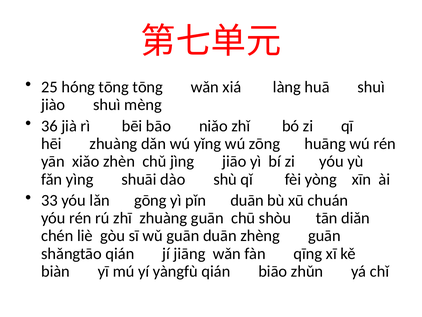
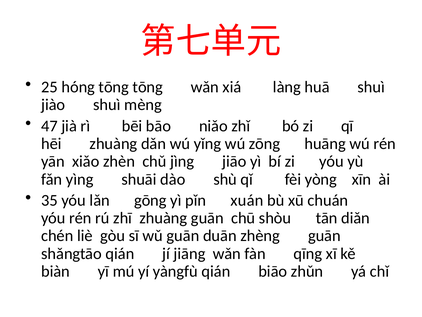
36: 36 -> 47 (49, 126)
33: 33 -> 35 (49, 200)
pǐn duān: duān -> xuán (247, 200)
